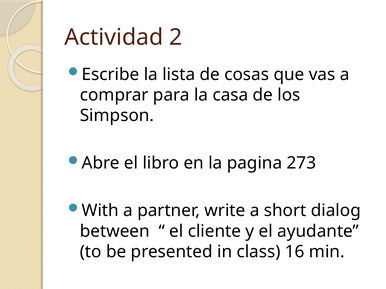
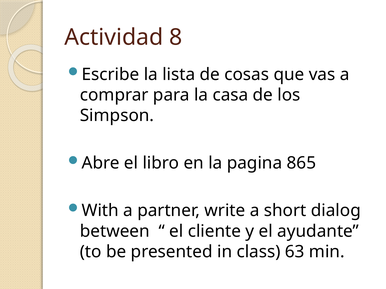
2: 2 -> 8 (176, 37)
273: 273 -> 865 (301, 163)
16: 16 -> 63 (295, 252)
